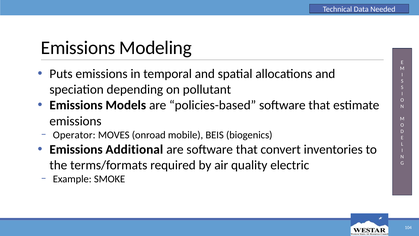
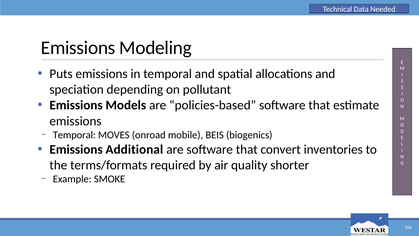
Operator: Operator -> Temporal (74, 135)
electric: electric -> shorter (290, 165)
